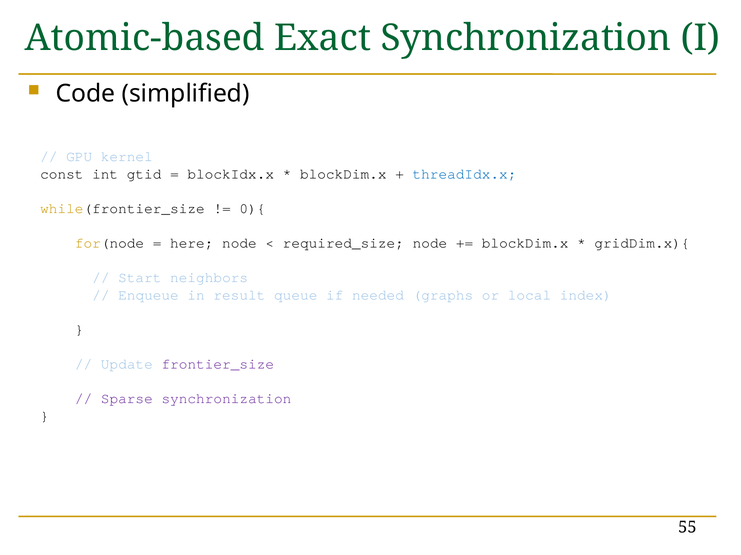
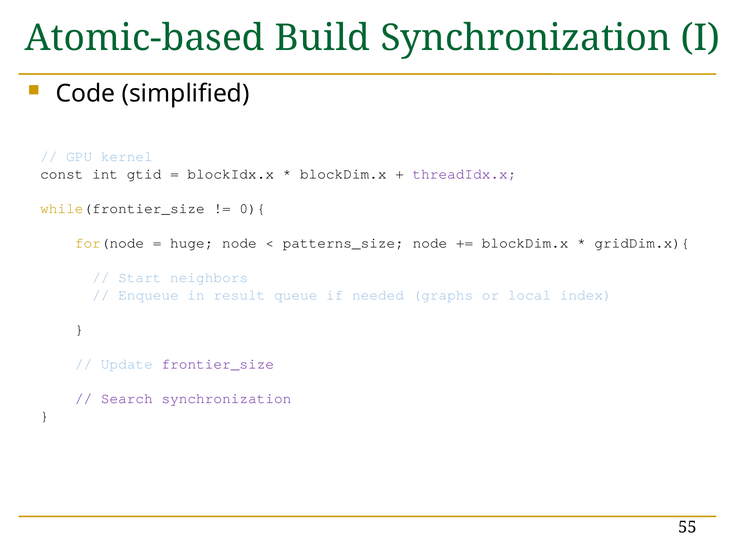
Exact: Exact -> Build (323, 38)
threadIdx.x colour: blue -> purple (464, 174)
here: here -> huge (192, 243)
required_size: required_size -> patterns_size (343, 243)
Sparse: Sparse -> Search (127, 399)
